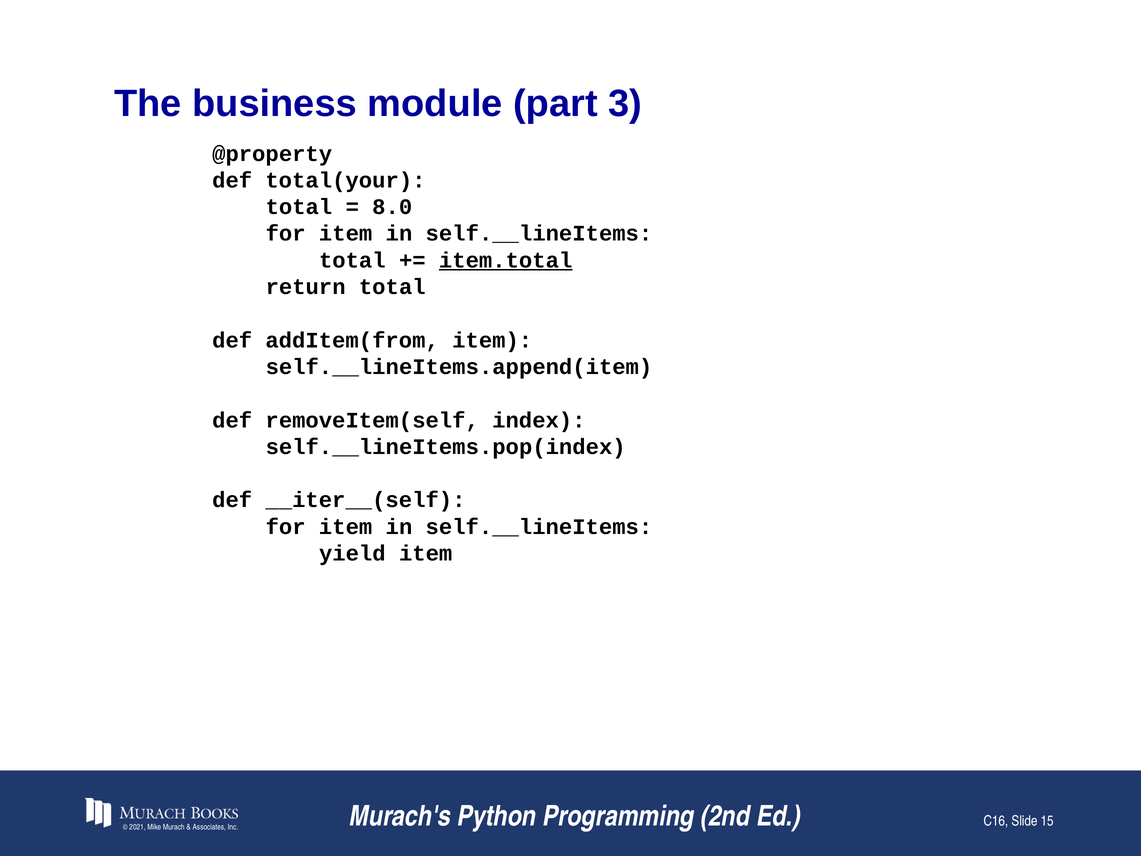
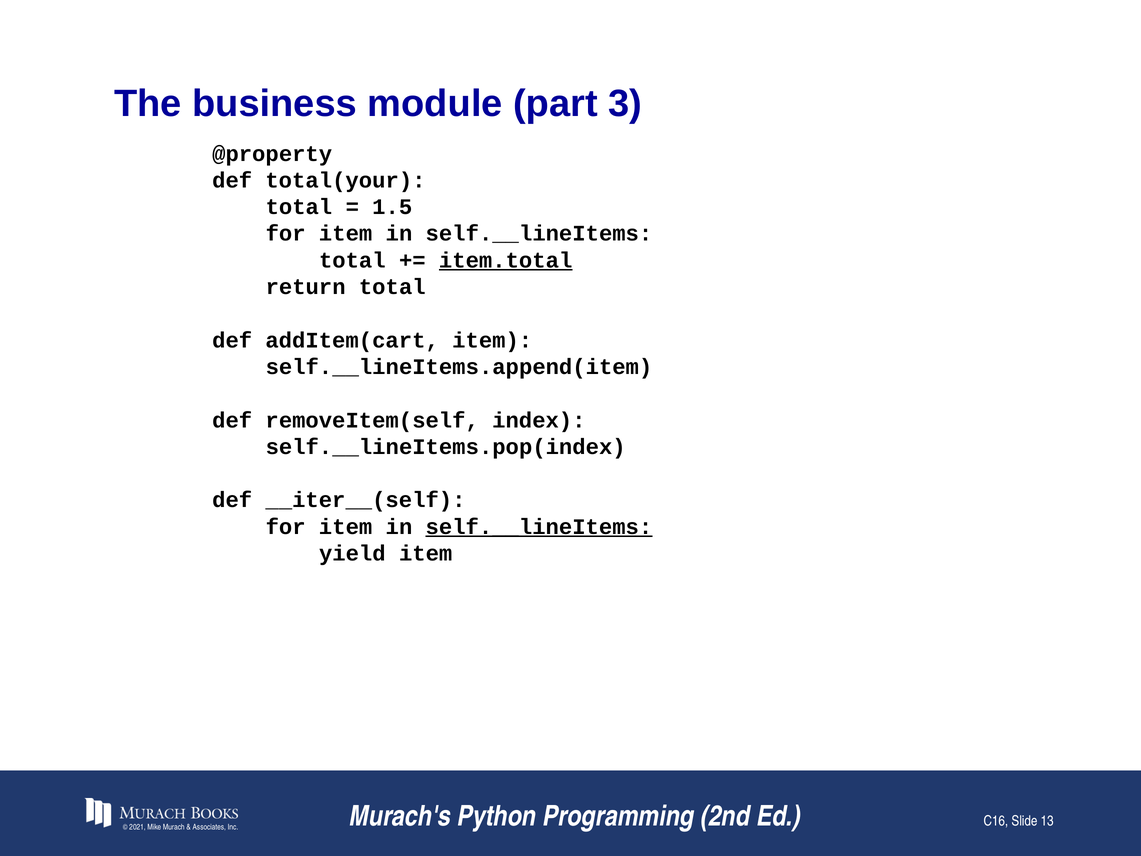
8.0: 8.0 -> 1.5 (392, 207)
addItem(from: addItem(from -> addItem(cart (352, 340)
self.__lineItems underline: none -> present (539, 527)
15: 15 -> 13 (1047, 821)
